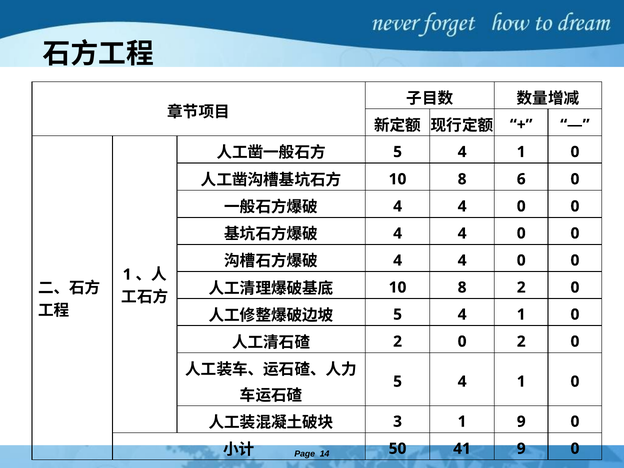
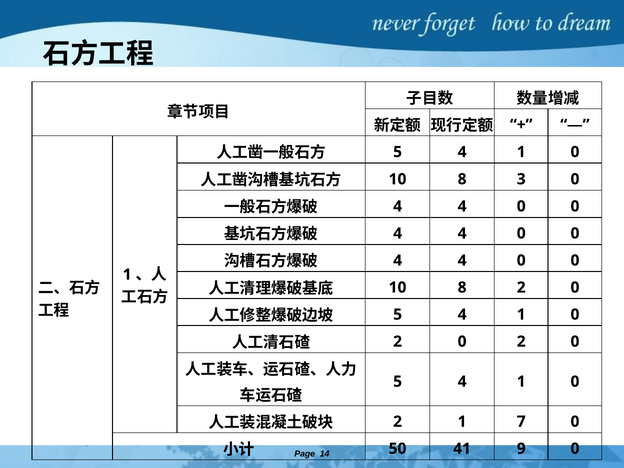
6: 6 -> 3 (521, 179)
3: 3 -> 2 (398, 422)
1 9: 9 -> 7 (521, 422)
